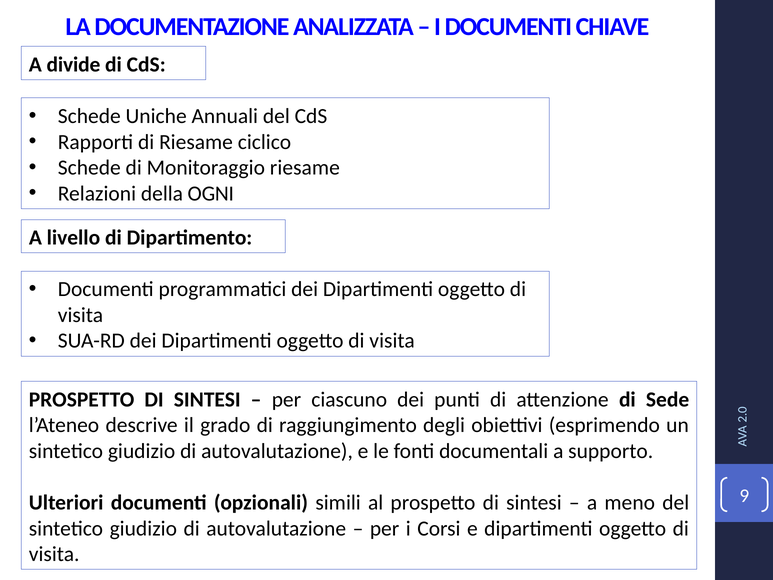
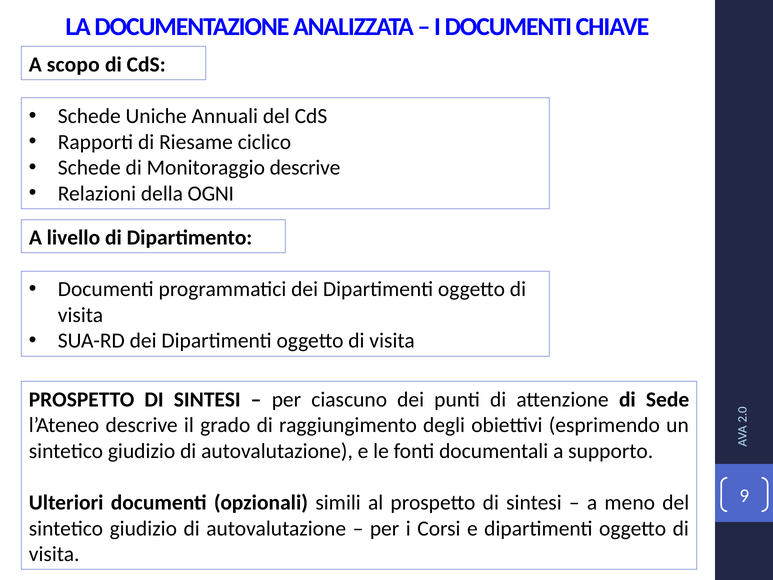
divide: divide -> scopo (73, 65)
Monitoraggio riesame: riesame -> descrive (305, 168)
